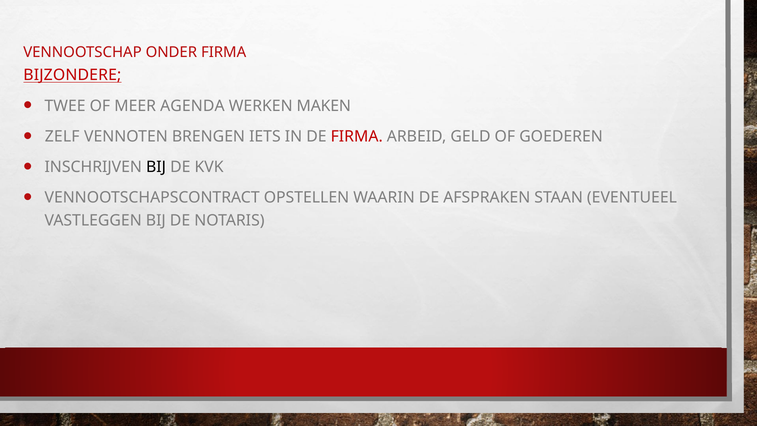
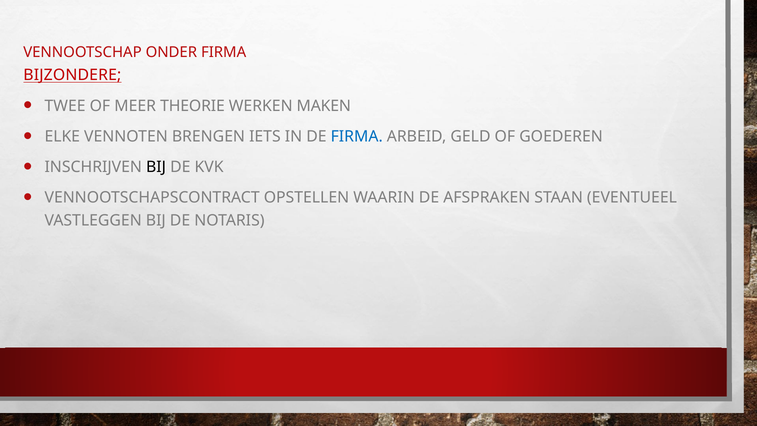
AGENDA: AGENDA -> THEORIE (193, 106)
ZELF: ZELF -> ELKE (62, 136)
FIRMA colour: red -> blue (357, 136)
